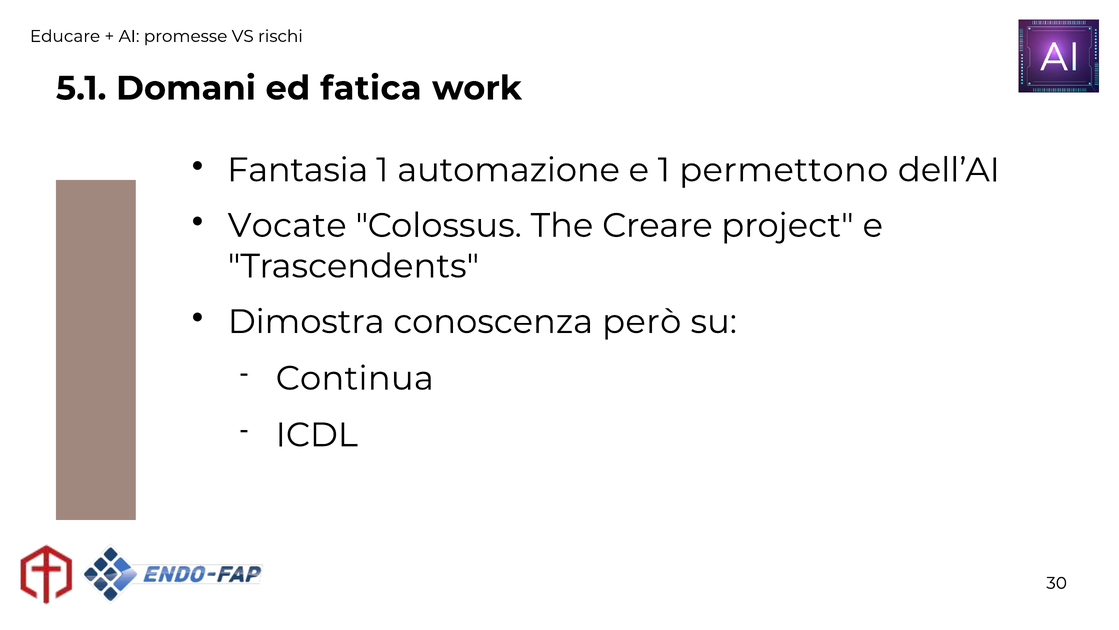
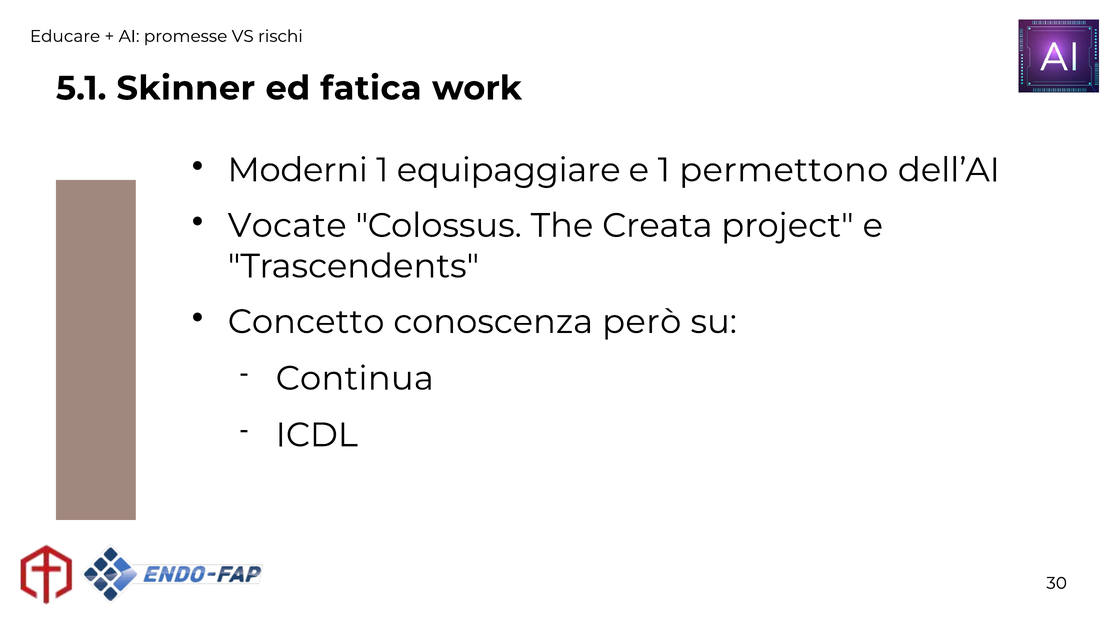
Domani: Domani -> Skinner (186, 88)
Fantasia: Fantasia -> Moderni (298, 170)
automazione: automazione -> equipaggiare (509, 170)
Creare: Creare -> Creata (657, 225)
Dimostra: Dimostra -> Concetto (306, 322)
